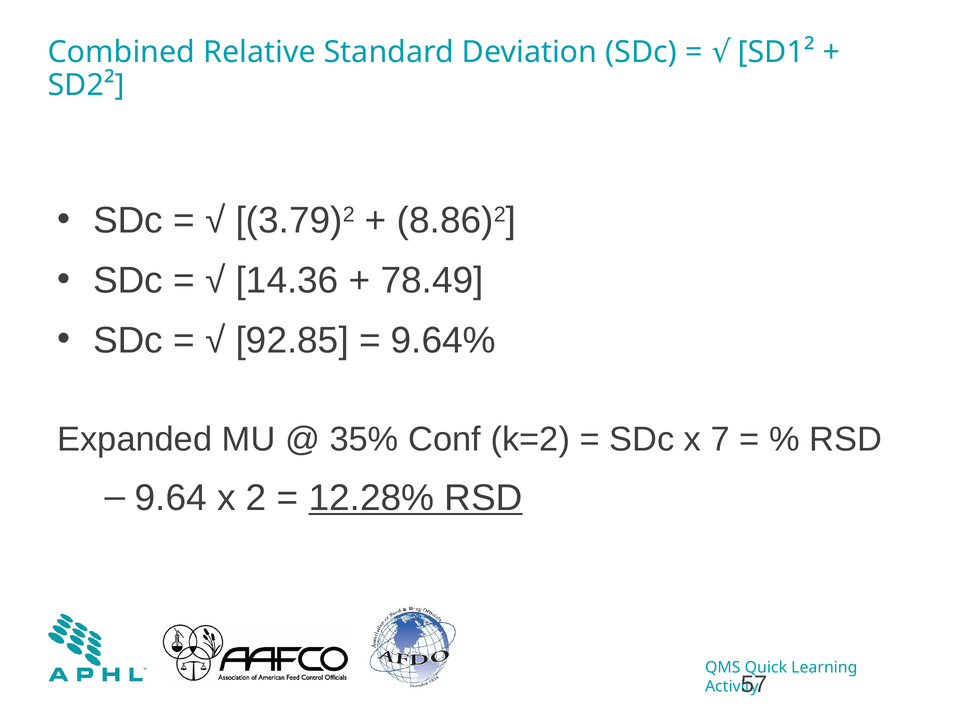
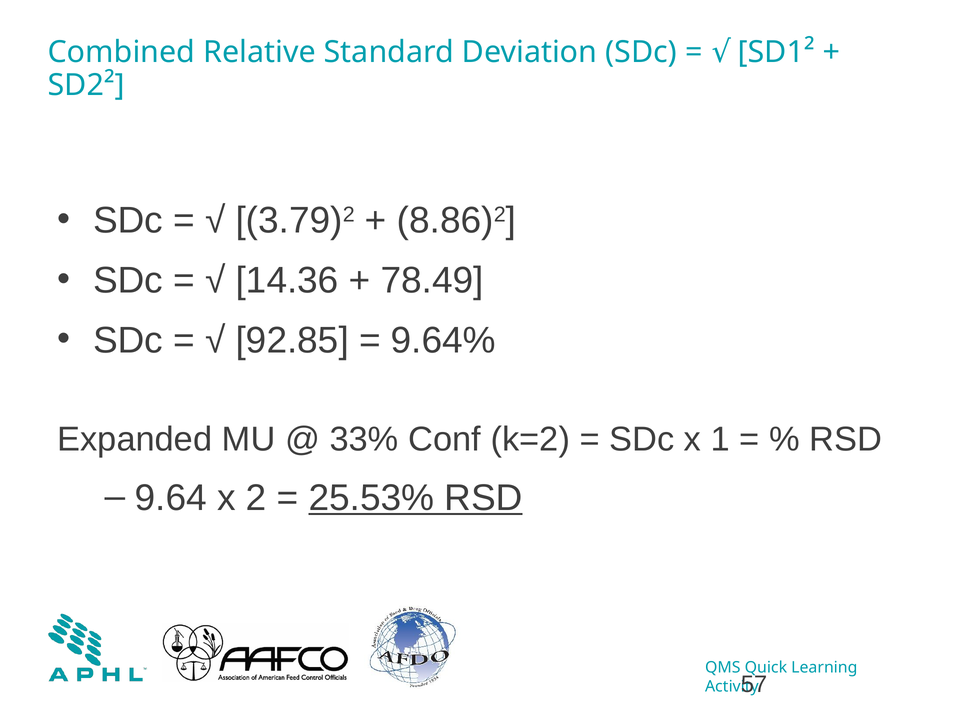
35%: 35% -> 33% (364, 439)
7: 7 -> 1 (720, 439)
12.28%: 12.28% -> 25.53% (372, 497)
